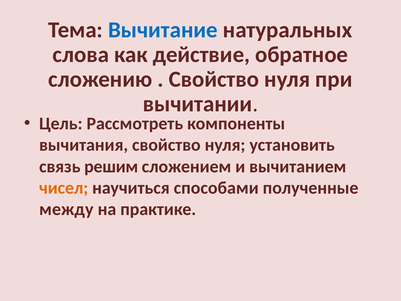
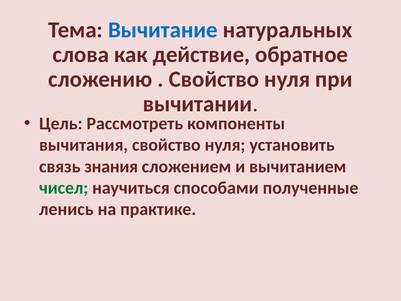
решим: решим -> знания (111, 166)
чисел colour: orange -> green (64, 188)
между: между -> ленись (66, 209)
